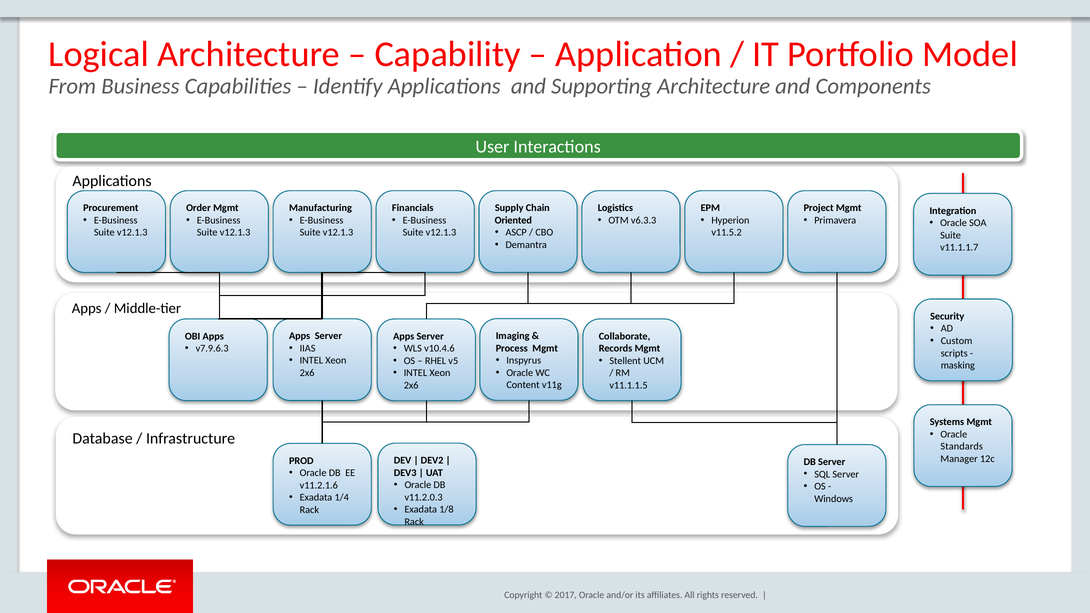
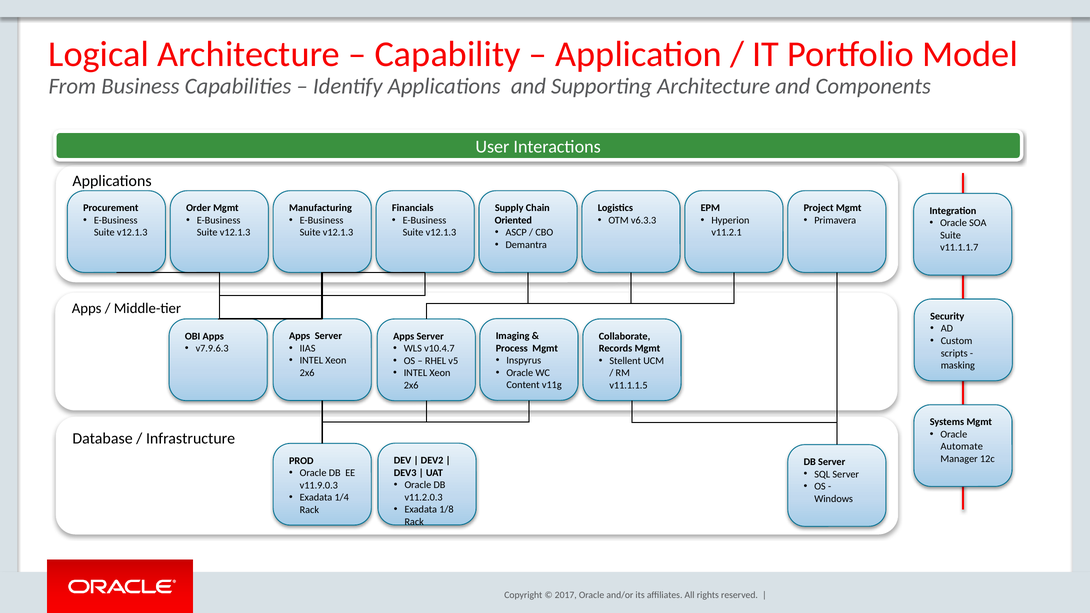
v11.5.2: v11.5.2 -> v11.2.1 (727, 233)
v10.4.6: v10.4.6 -> v10.4.7 (439, 349)
Standards: Standards -> Automate (962, 447)
v11.2.1.6: v11.2.1.6 -> v11.9.0.3 (319, 485)
